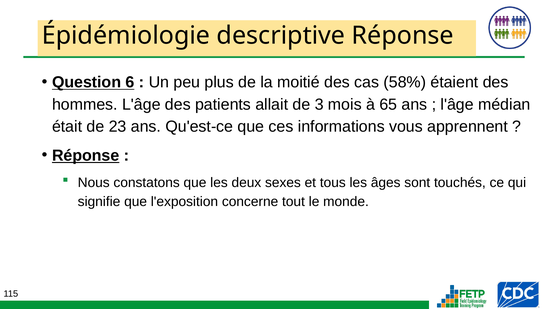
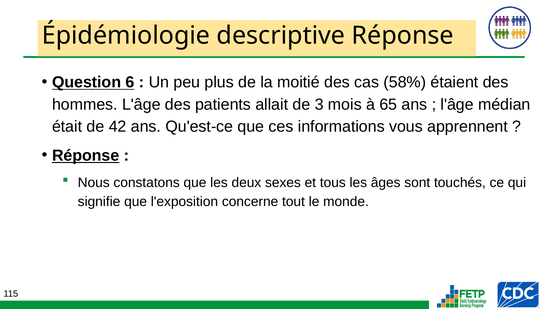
23: 23 -> 42 (118, 126)
